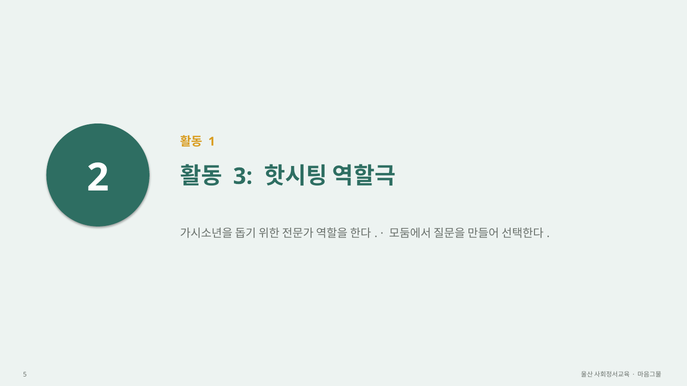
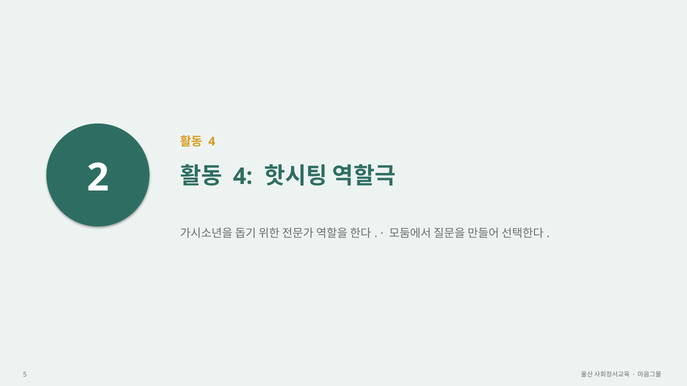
1: 1 -> 4 (212, 142)
3: 3 -> 4 (243, 177)
